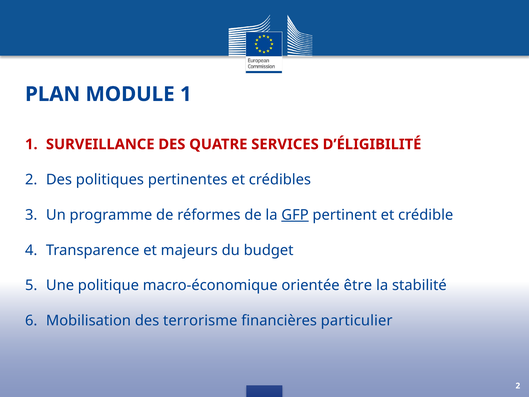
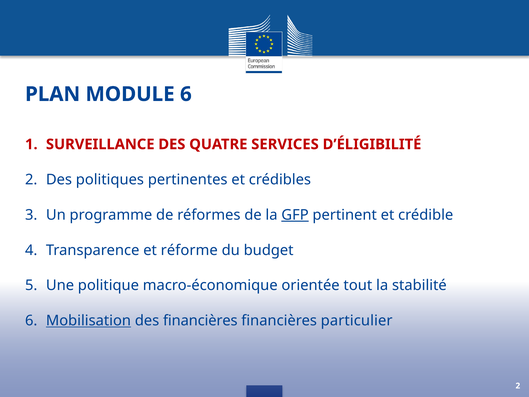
MODULE 1: 1 -> 6 (186, 94)
majeurs: majeurs -> réforme (189, 250)
être: être -> tout (358, 285)
Mobilisation underline: none -> present (88, 321)
des terrorisme: terrorisme -> financières (200, 321)
